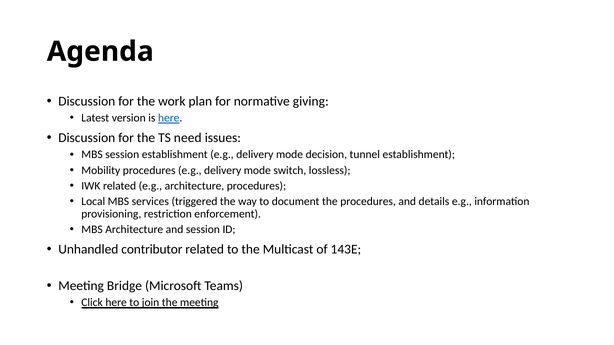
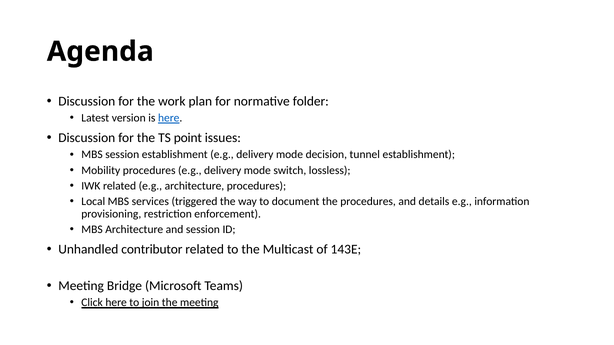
giving: giving -> folder (311, 101)
need: need -> point (188, 138)
